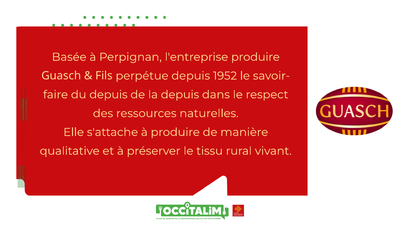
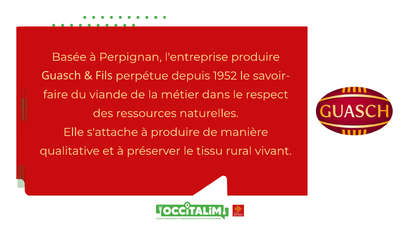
du depuis: depuis -> viande (108, 95)
la depuis: depuis -> métier (180, 95)
